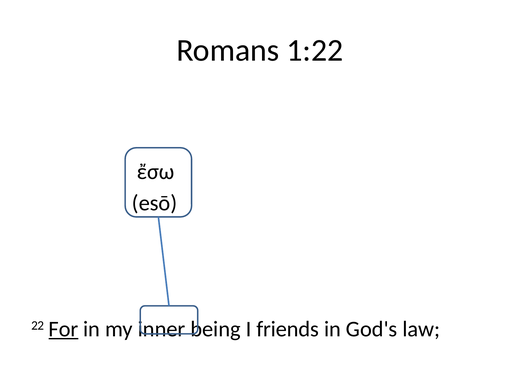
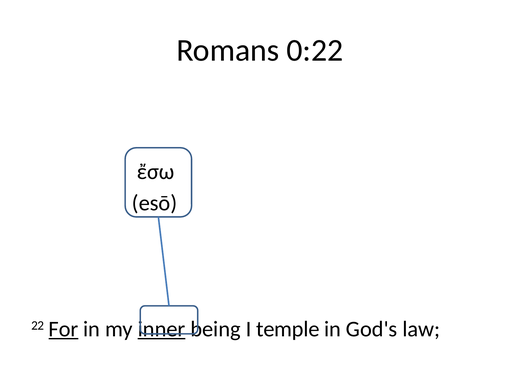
1:22: 1:22 -> 0:22 (315, 50)
inner underline: none -> present (162, 329)
friends: friends -> temple (288, 329)
